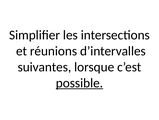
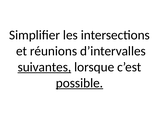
suivantes underline: none -> present (44, 67)
